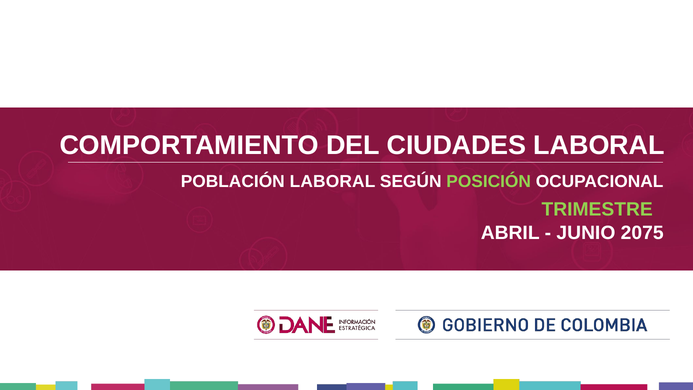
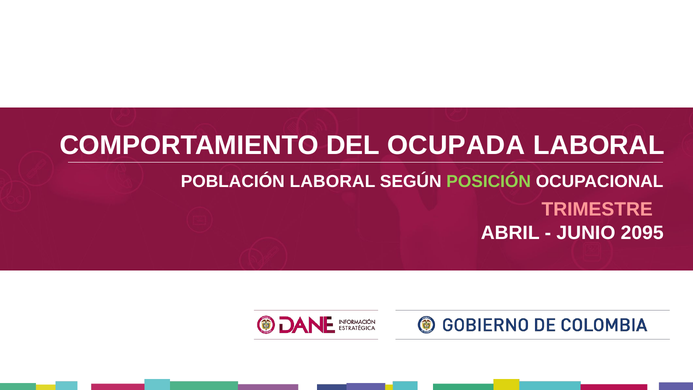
CIUDADES: CIUDADES -> OCUPADA (456, 145)
TRIMESTRE colour: light green -> pink (597, 210)
2075: 2075 -> 2095 (642, 233)
